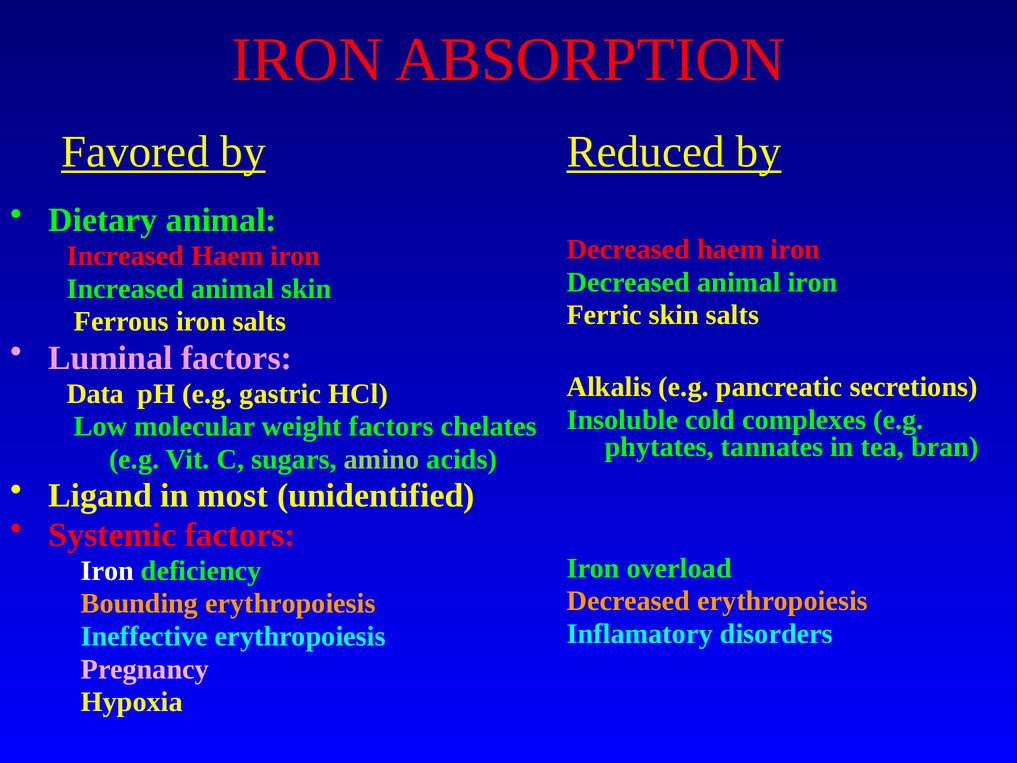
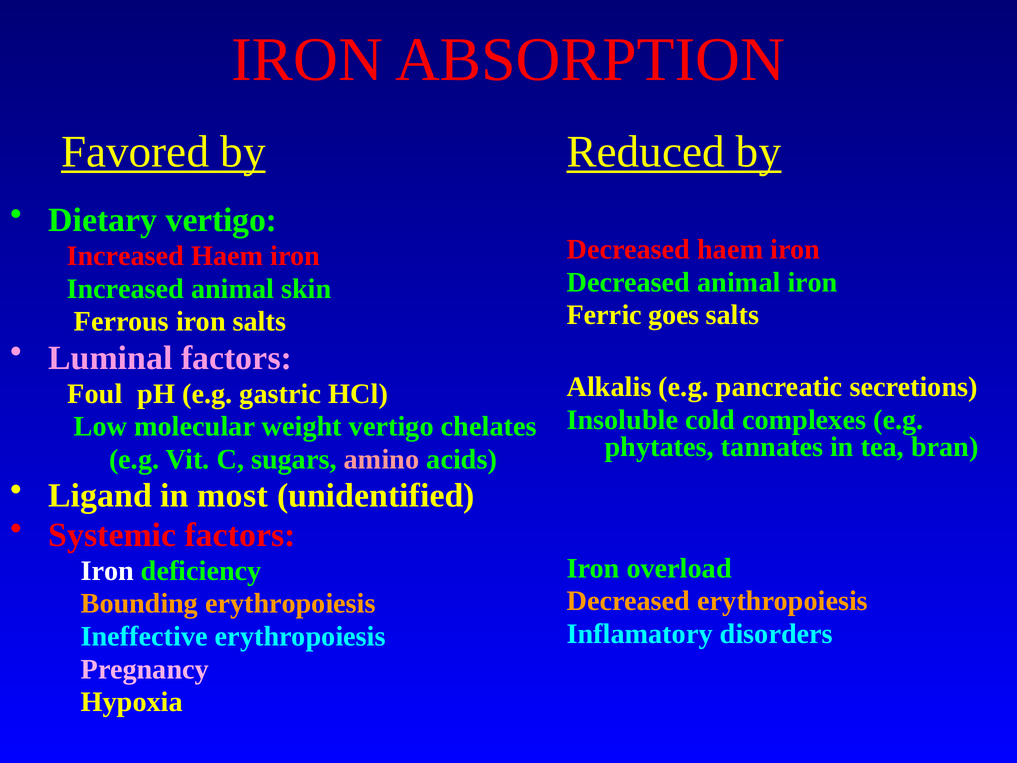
Dietary animal: animal -> vertigo (221, 220)
Ferric skin: skin -> goes (674, 315)
Data: Data -> Foul (95, 394)
weight factors: factors -> vertigo (391, 426)
amino colour: light green -> pink (382, 459)
